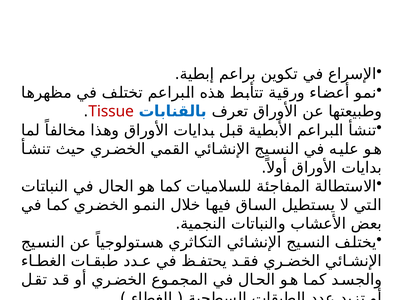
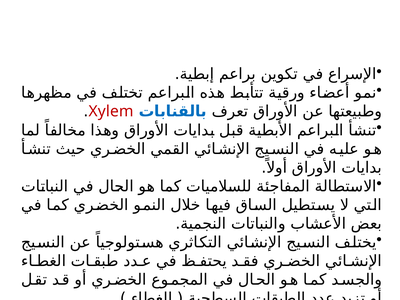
Tissue: Tissue -> Xylem (111, 112)
